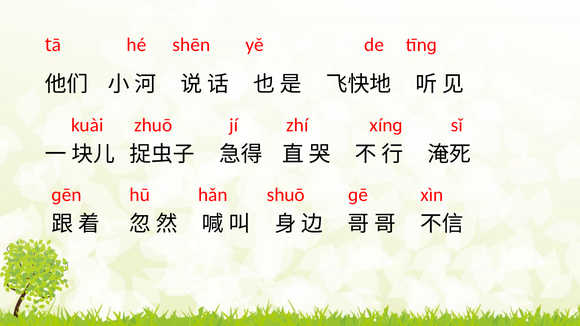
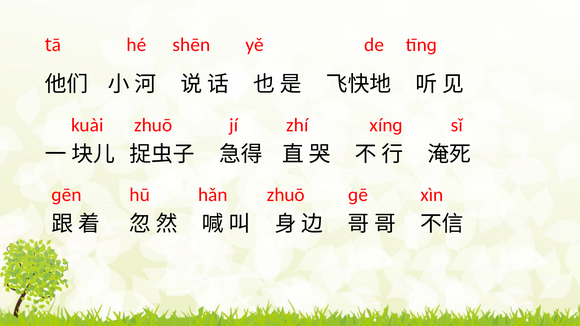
hǎn shuō: shuō -> zhuō (286, 195)
